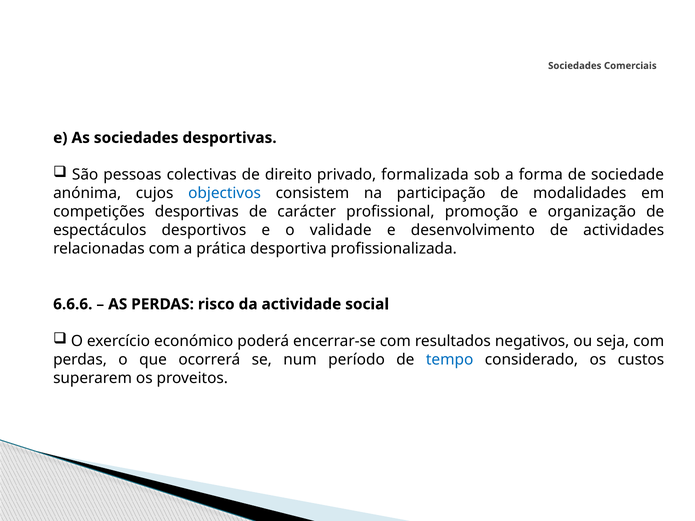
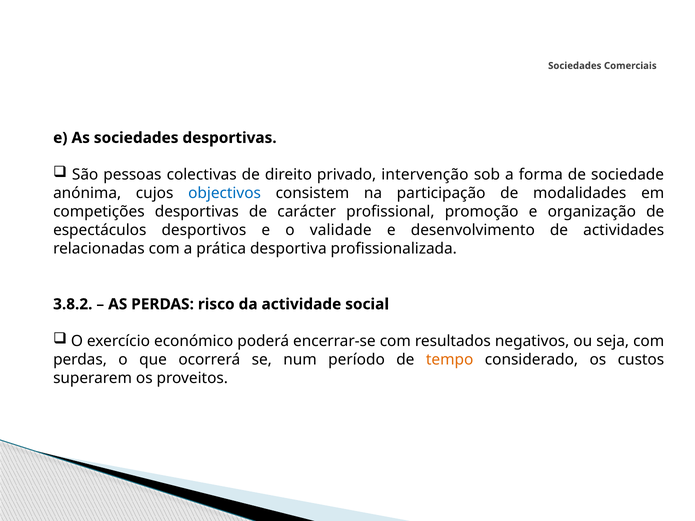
formalizada: formalizada -> intervenção (425, 175)
6.6.6: 6.6.6 -> 3.8.2 (73, 304)
tempo colour: blue -> orange (450, 360)
